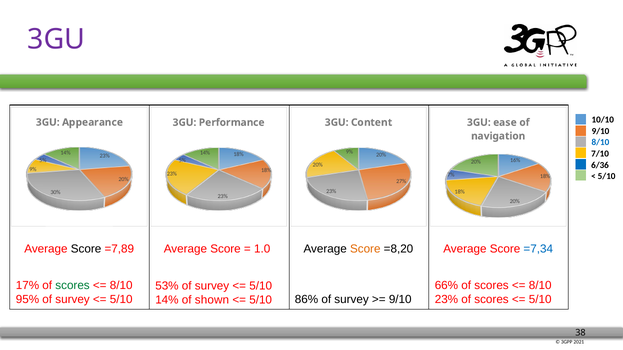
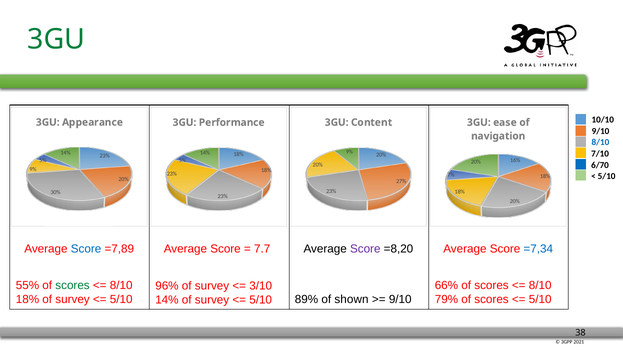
3GU colour: purple -> green (56, 40)
6/36: 6/36 -> 6/70 (600, 165)
Score colour: black -> blue (86, 249)
1.0: 1.0 -> 7.7 (262, 249)
Score colour: orange -> purple (365, 249)
17%: 17% -> 55% (27, 286)
53%: 53% -> 96% (167, 286)
5/10: 5/10 -> 3/10 (261, 286)
95%: 95% -> 18% (27, 300)
23%: 23% -> 79% (446, 300)
14% of shown: shown -> survey (212, 300)
86%: 86% -> 89% (307, 300)
survey: survey -> shown (352, 300)
